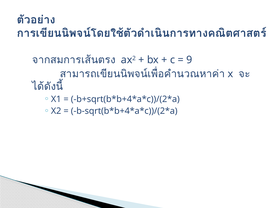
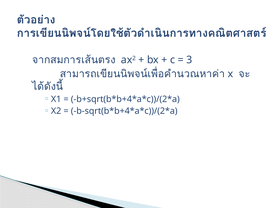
9: 9 -> 3 (189, 60)
